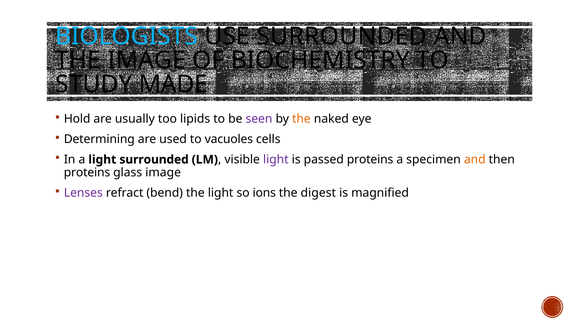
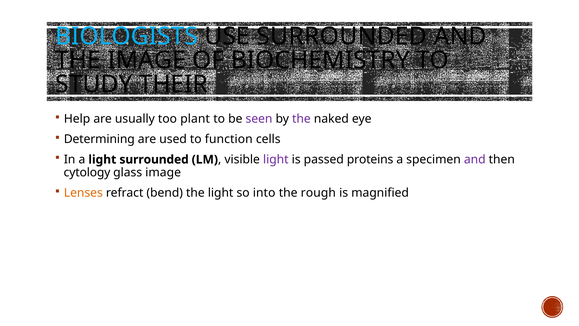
MADE: MADE -> THEIR (173, 84)
Hold: Hold -> Help (77, 119)
lipids: lipids -> plant (195, 119)
the colour: orange -> purple (301, 119)
vacuoles: vacuoles -> function (229, 139)
and colour: orange -> purple (475, 159)
proteins: proteins -> cytology (87, 172)
Lenses colour: purple -> orange (83, 193)
ions: ions -> into (264, 193)
digest: digest -> rough (318, 193)
